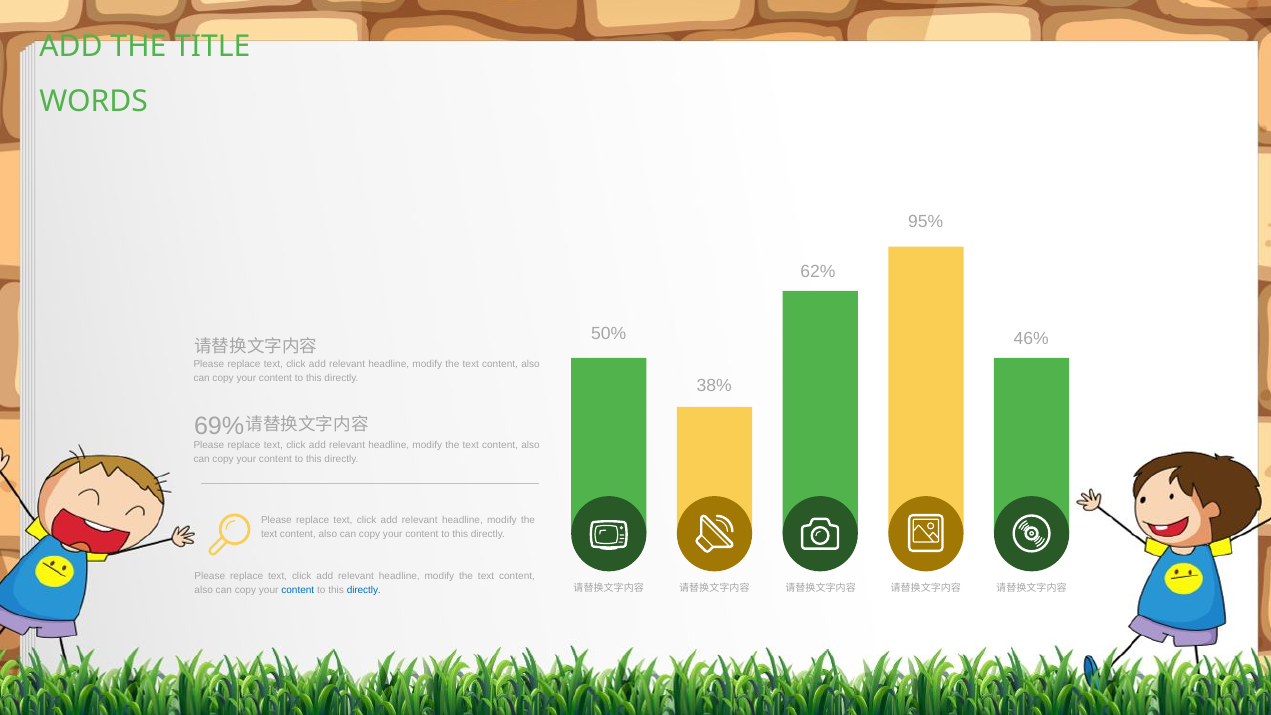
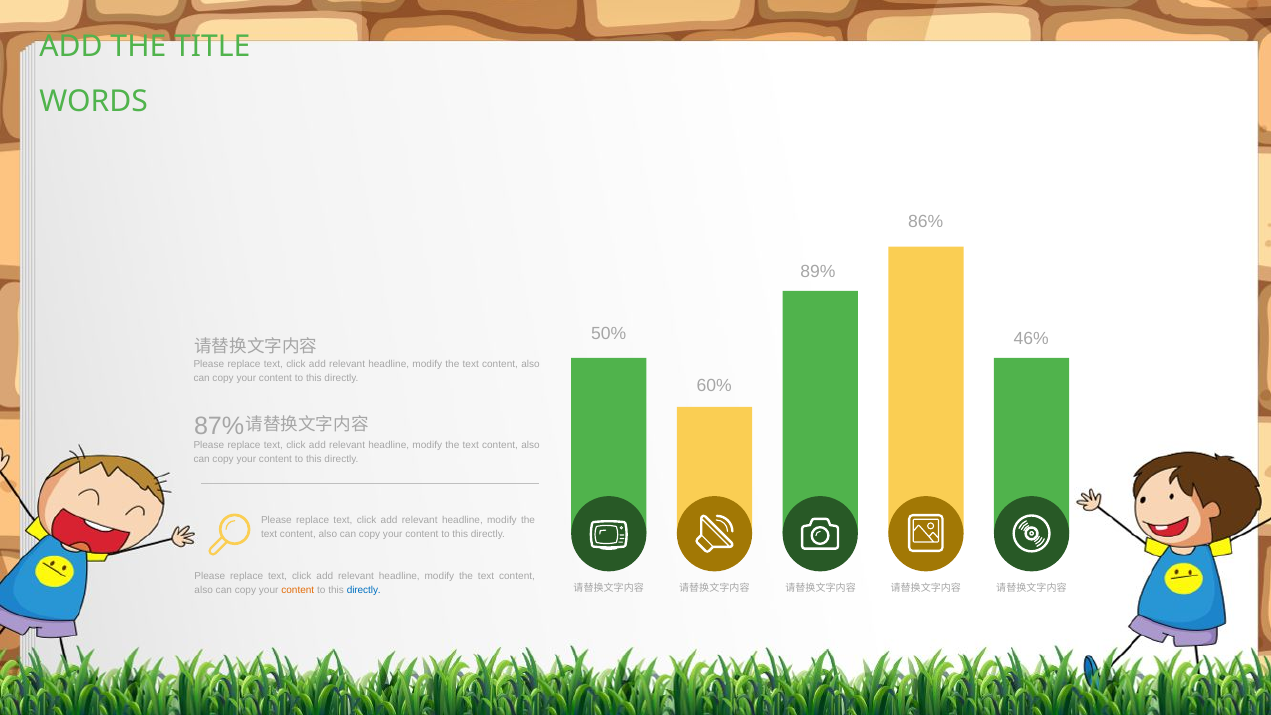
95%: 95% -> 86% (926, 222)
62%: 62% -> 89% (818, 272)
38%: 38% -> 60% (714, 386)
69%: 69% -> 87% (219, 426)
content colour: blue -> orange (298, 591)
